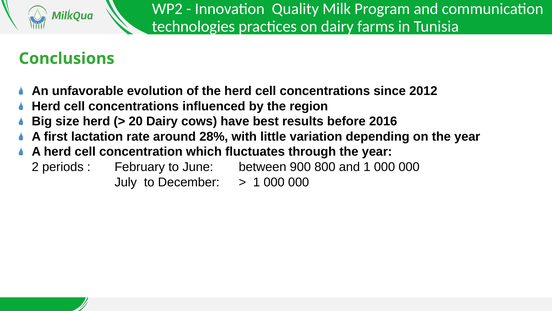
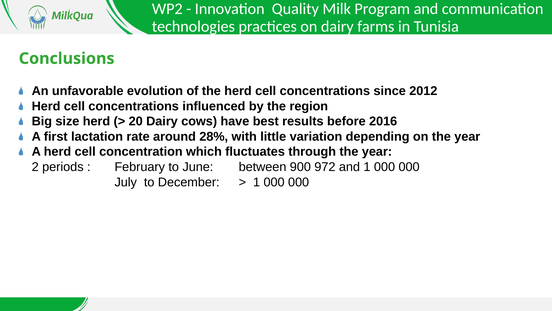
800: 800 -> 972 (325, 167)
